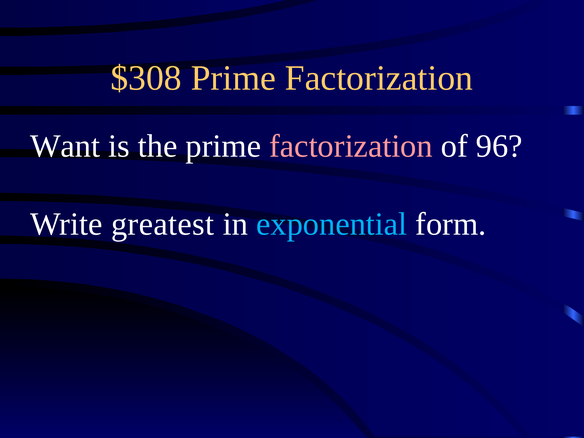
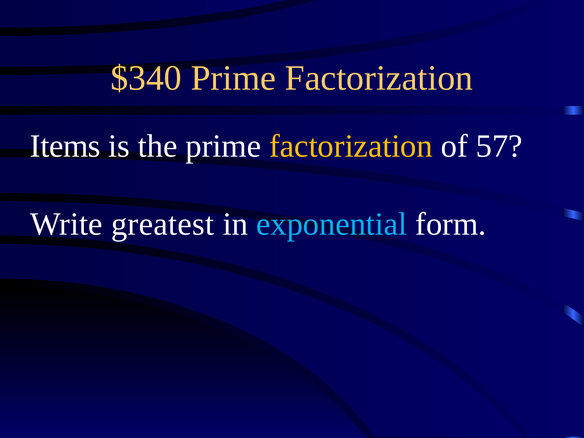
$308: $308 -> $340 (146, 78)
Want: Want -> Items (65, 146)
factorization colour: pink -> yellow (351, 146)
96: 96 -> 57 (499, 146)
